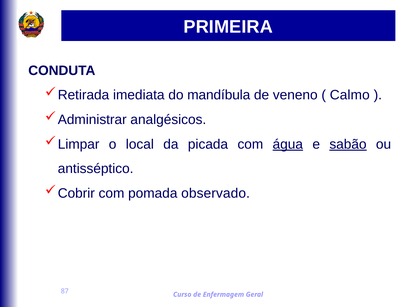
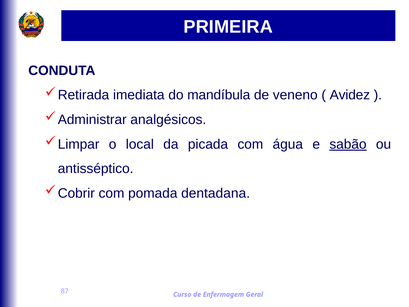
Calmo: Calmo -> Avidez (350, 95)
água underline: present -> none (288, 144)
observado: observado -> dentadana (216, 193)
